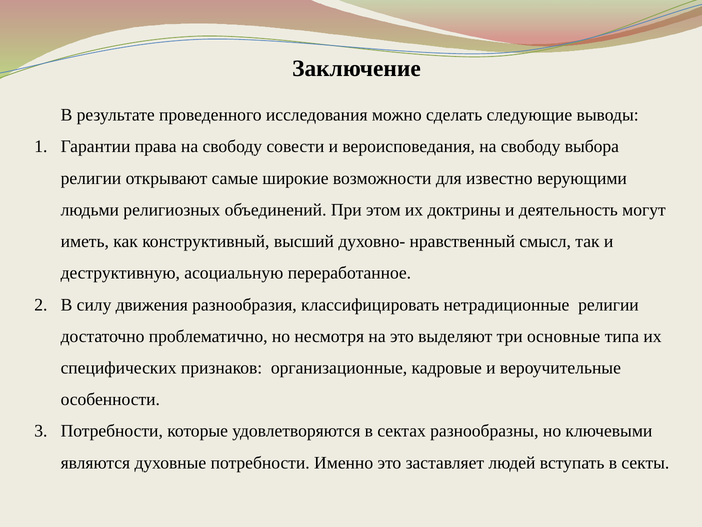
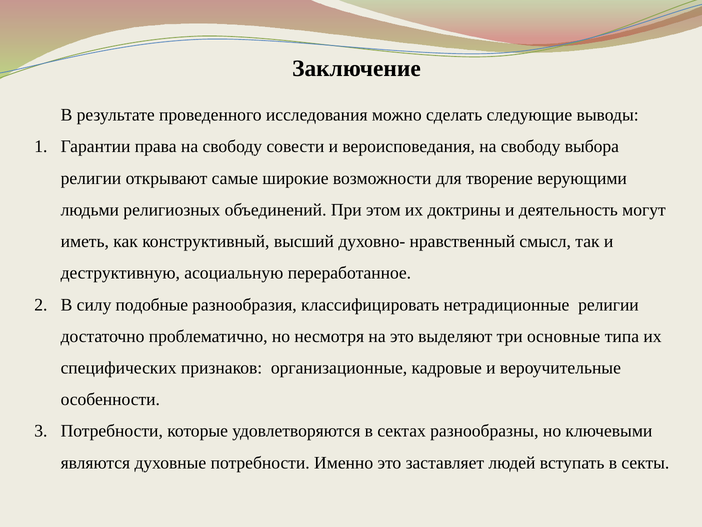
известно: известно -> творение (499, 178)
движения: движения -> подобные (152, 304)
